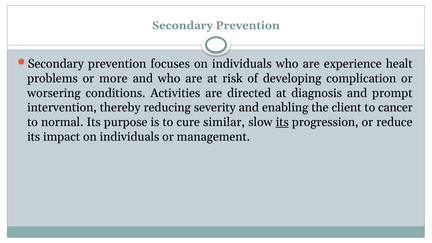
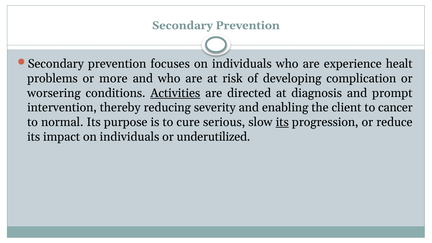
Activities underline: none -> present (175, 93)
similar: similar -> serious (224, 122)
management: management -> underutilized (213, 137)
